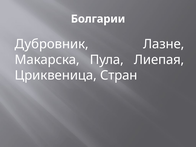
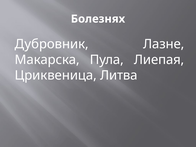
Болгарии: Болгарии -> Болезнях (98, 19)
Стран: Стран -> Литва (119, 75)
